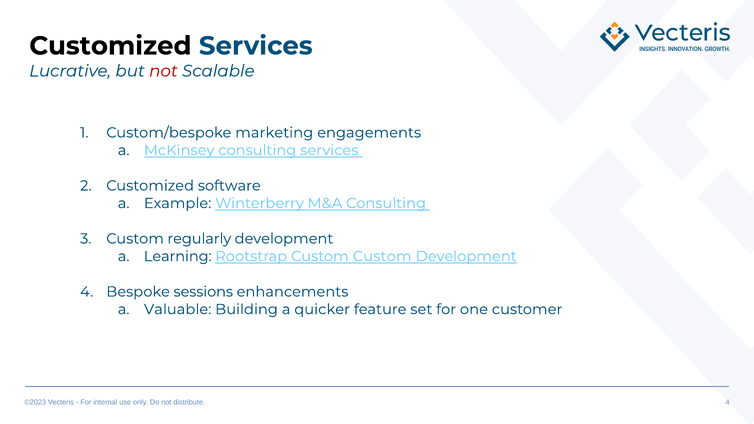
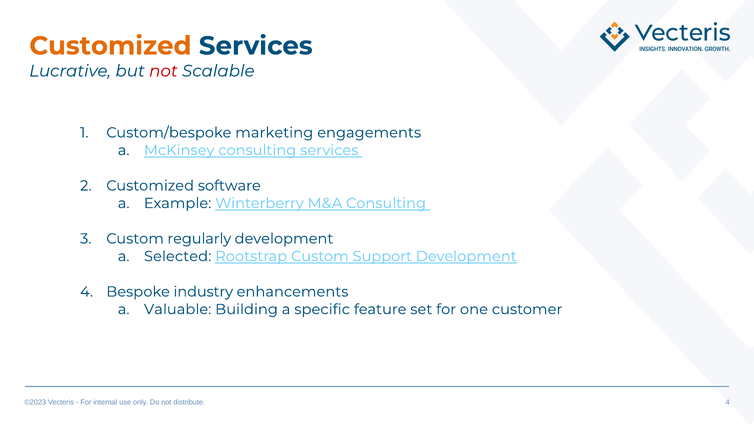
Customized colour: black -> orange (110, 46)
Learning: Learning -> Selected (178, 256)
Custom Custom: Custom -> Support (382, 256)
sessions: sessions -> industry (203, 292)
quicker: quicker -> specific (322, 309)
